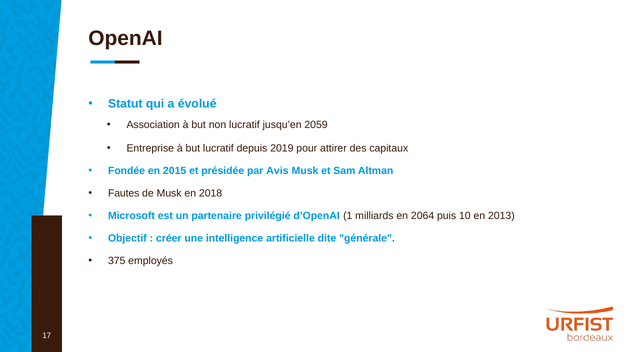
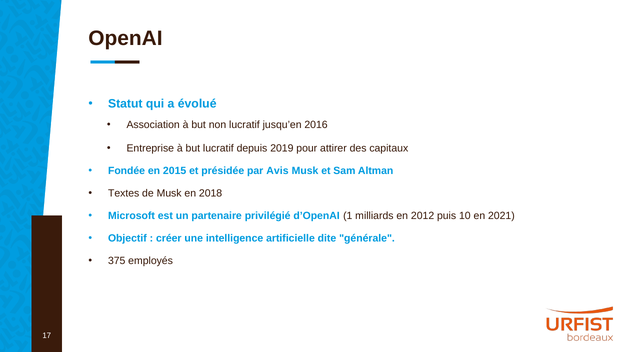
2059: 2059 -> 2016 (316, 125)
Fautes: Fautes -> Textes (124, 194)
2064: 2064 -> 2012 (423, 216)
2013: 2013 -> 2021 (501, 216)
